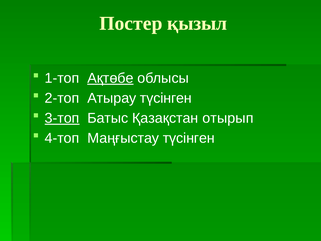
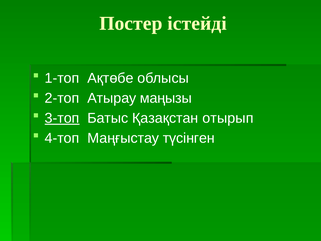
қызыл: қызыл -> істейді (197, 23)
Ақтөбе underline: present -> none (110, 78)
Атырау түсінген: түсінген -> маңызы (166, 98)
